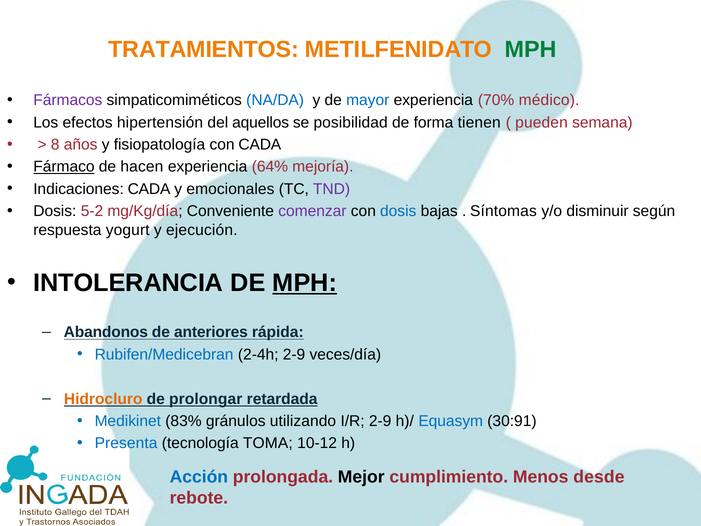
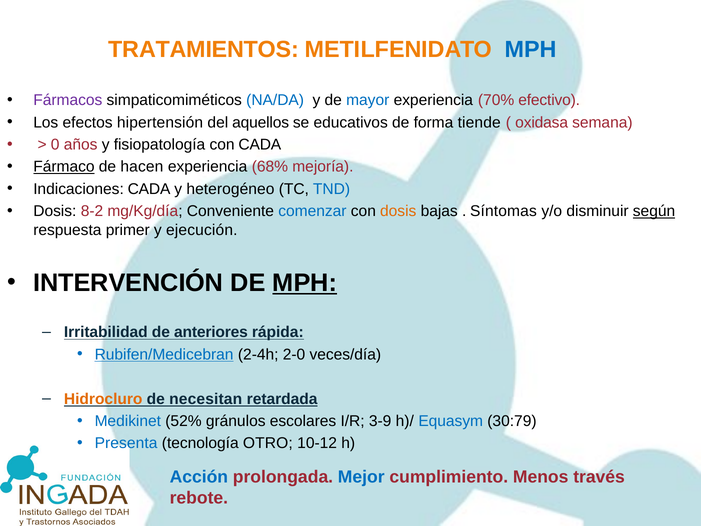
MPH colour: green -> blue (531, 50)
médico: médico -> efectivo (549, 100)
posibilidad: posibilidad -> educativos (351, 122)
tienen: tienen -> tiende (479, 122)
pueden: pueden -> oxidasa (542, 122)
8: 8 -> 0 (55, 145)
64%: 64% -> 68% (270, 167)
emocionales: emocionales -> heterogéneo (230, 189)
TND colour: purple -> blue (332, 189)
5-2: 5-2 -> 8-2 (92, 211)
comenzar colour: purple -> blue (312, 211)
dosis colour: blue -> orange (398, 211)
según underline: none -> present (654, 211)
yogurt: yogurt -> primer (128, 230)
INTOLERANCIA: INTOLERANCIA -> INTERVENCIÓN (128, 283)
Abandonos: Abandonos -> Irritabilidad (106, 332)
Rubifen/Medicebran underline: none -> present (164, 354)
2-4h 2-9: 2-9 -> 2-0 (294, 354)
prolongar: prolongar -> necesitan (206, 399)
83%: 83% -> 52% (183, 421)
utilizando: utilizando -> escolares (303, 421)
I/R 2-9: 2-9 -> 3-9 (380, 421)
30:91: 30:91 -> 30:79 (512, 421)
TOMA: TOMA -> OTRO (268, 443)
Mejor colour: black -> blue (361, 477)
desde: desde -> través (599, 477)
